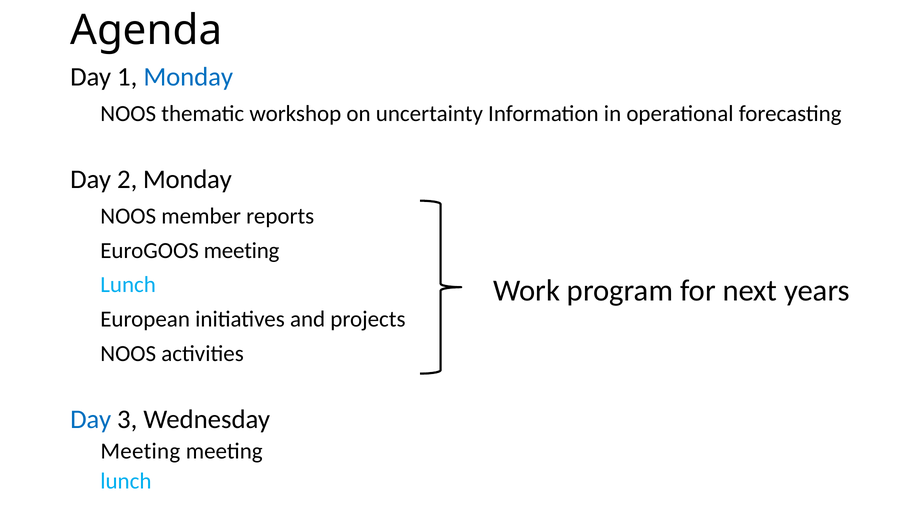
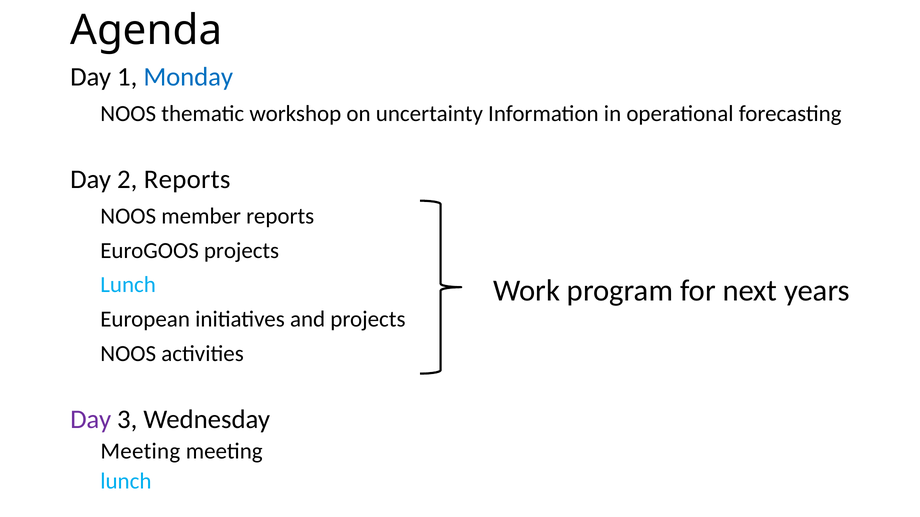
2 Monday: Monday -> Reports (187, 180)
EuroGOOS meeting: meeting -> projects (241, 251)
Day colour: blue -> purple (91, 420)
